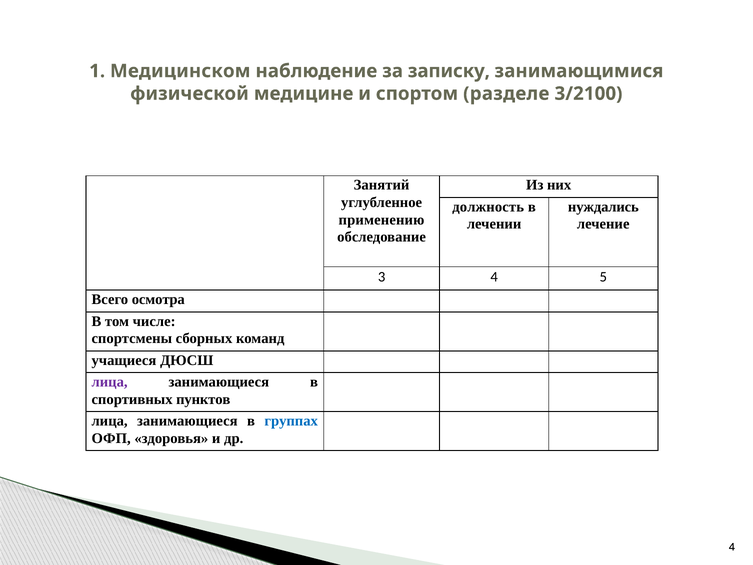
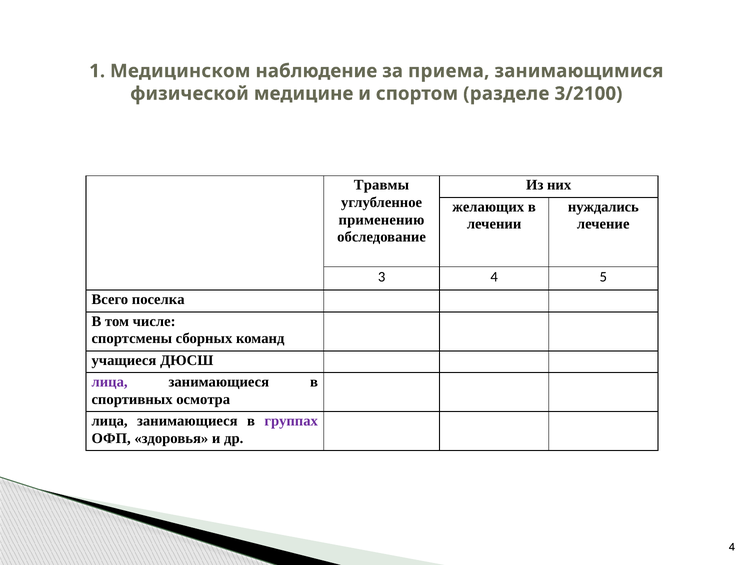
записку: записку -> приема (449, 71)
Занятий: Занятий -> Травмы (381, 185)
должность: должность -> желающих (488, 207)
осмотра: осмотра -> поселка (158, 299)
пунктов: пунктов -> осмотра (203, 399)
группах colour: blue -> purple (291, 421)
